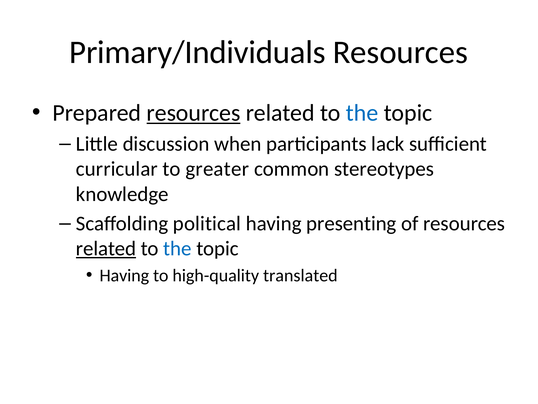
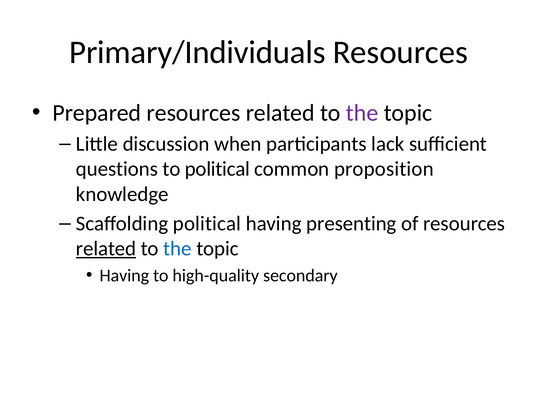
resources underline: present -> none (194, 113)
the colour: blue -> purple (362, 113)
curricular: curricular -> questions (117, 169)
to greater: greater -> political (217, 169)
stereotypes: stereotypes -> proposition (384, 169)
translated: translated -> secondary (300, 275)
